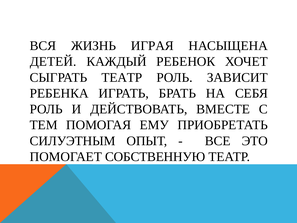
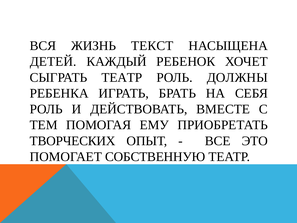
ИГРАЯ: ИГРАЯ -> ТЕКСТ (152, 46)
ЗАВИСИТ: ЗАВИСИТ -> ДОЛЖНЫ (237, 77)
СИЛУЭТНЫМ: СИЛУЭТНЫМ -> ТВОРЧЕСКИХ (73, 141)
